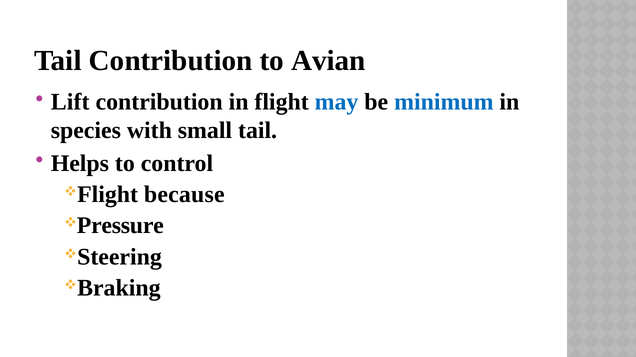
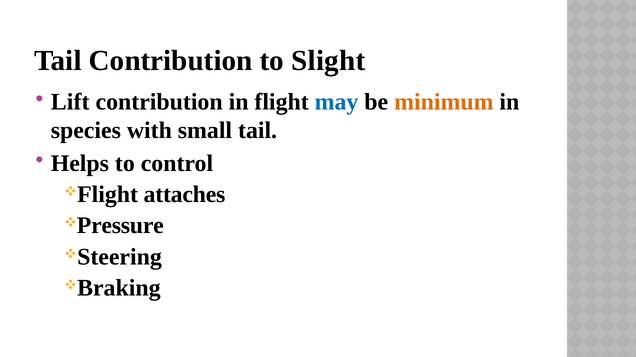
Avian: Avian -> Slight (328, 61)
minimum colour: blue -> orange (444, 102)
because: because -> attaches (184, 195)
